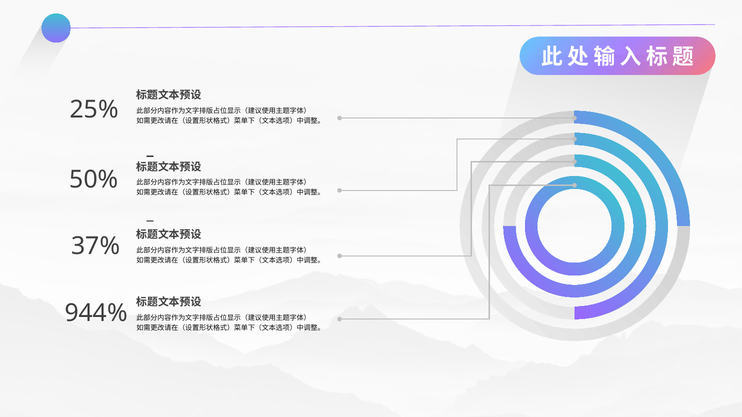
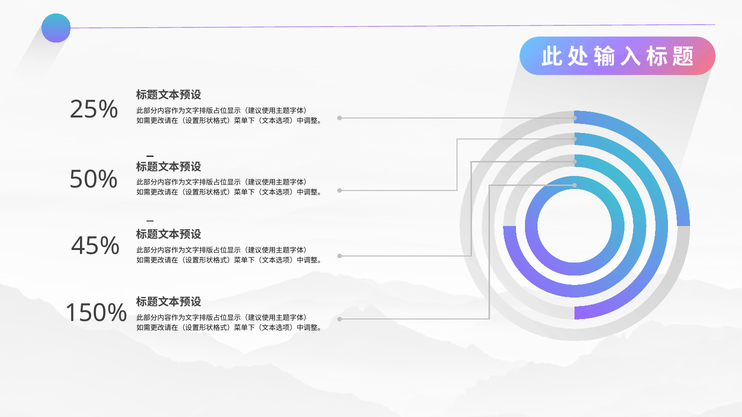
37%: 37% -> 45% (96, 247)
944%: 944% -> 150% (96, 313)
